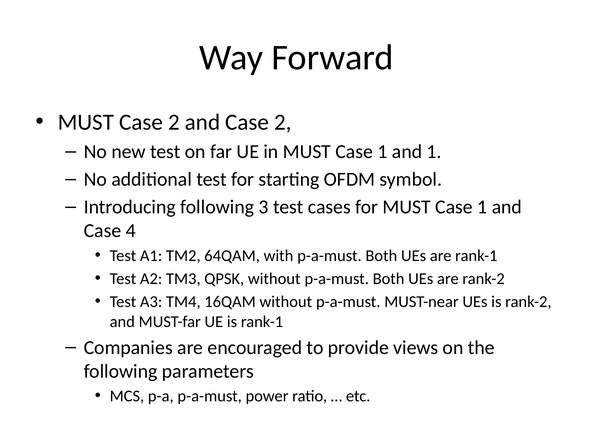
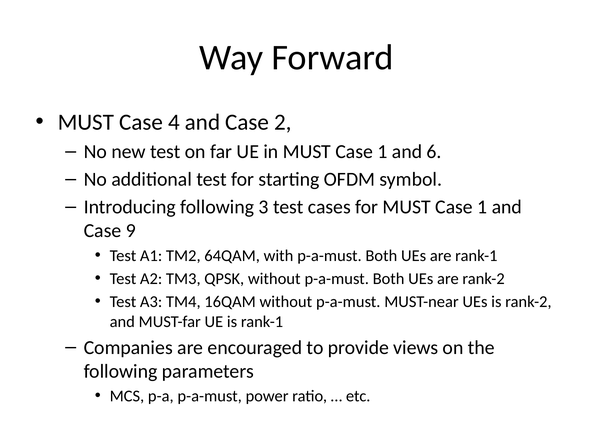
MUST Case 2: 2 -> 4 (174, 122)
and 1: 1 -> 6 (434, 152)
4: 4 -> 9 (131, 231)
